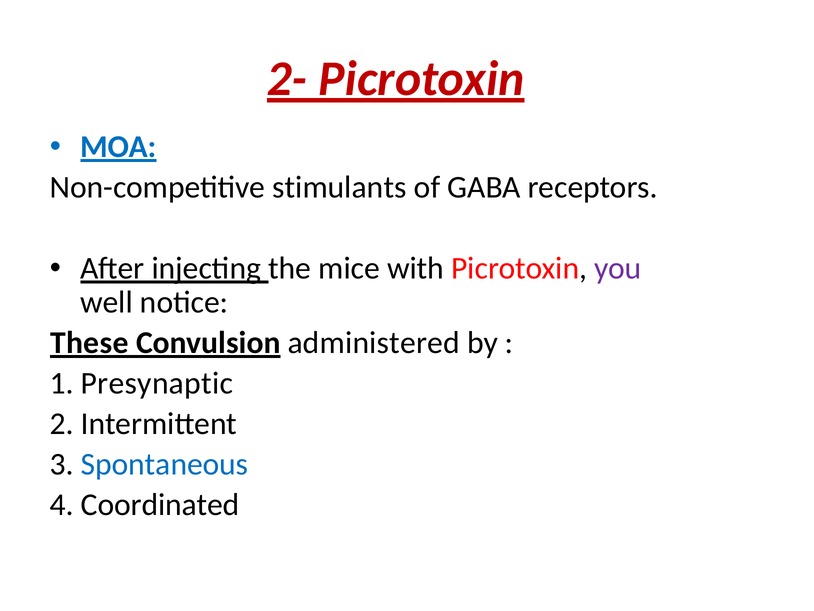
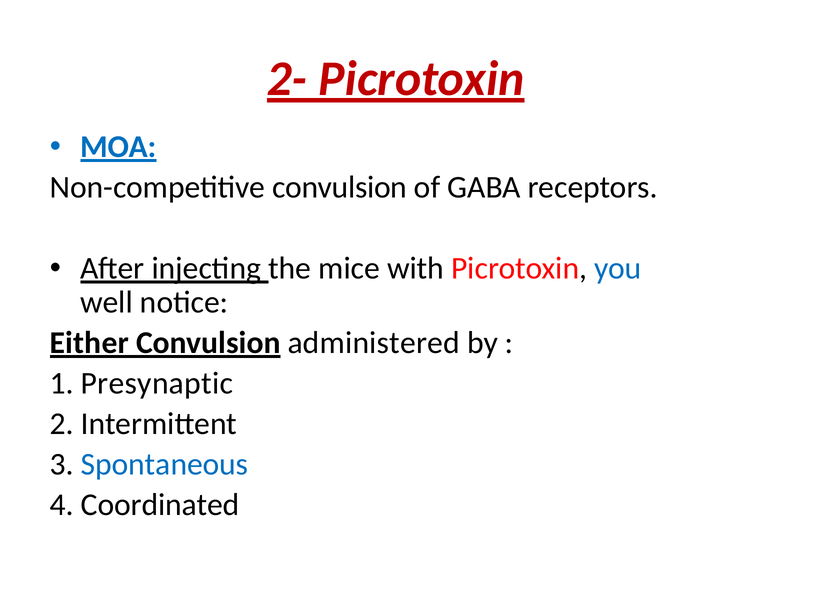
Non-competitive stimulants: stimulants -> convulsion (340, 187)
you colour: purple -> blue (618, 268)
These: These -> Either (89, 343)
